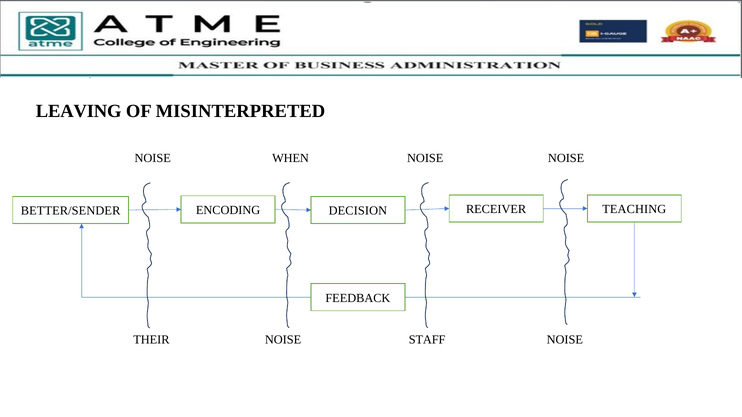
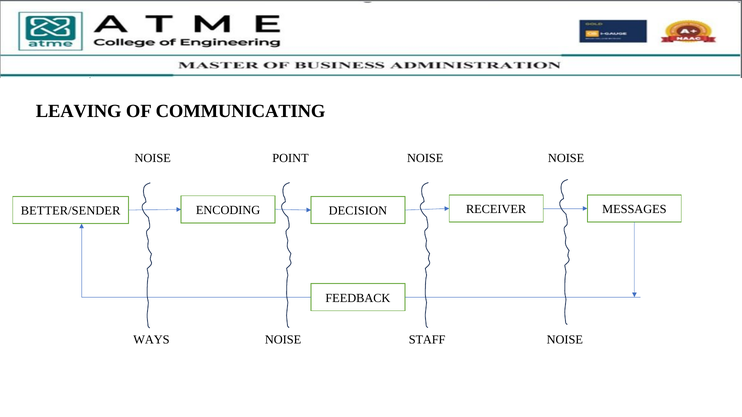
MISINTERPRETED: MISINTERPRETED -> COMMUNICATING (241, 111)
WHEN: WHEN -> POINT (290, 158)
TEACHING: TEACHING -> MESSAGES (634, 210)
THEIR: THEIR -> WAYS (151, 340)
